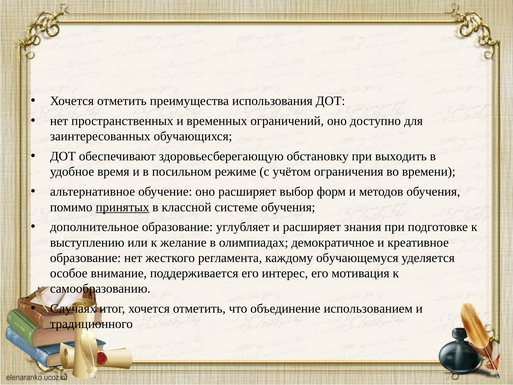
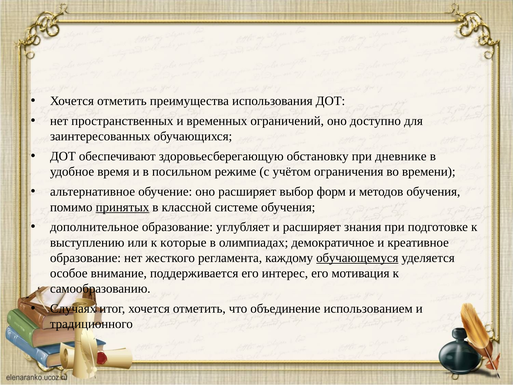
выходить: выходить -> дневнике (401, 156)
желание: желание -> которые (183, 242)
обучающемуся underline: none -> present (357, 258)
